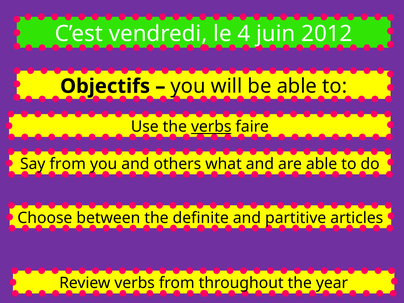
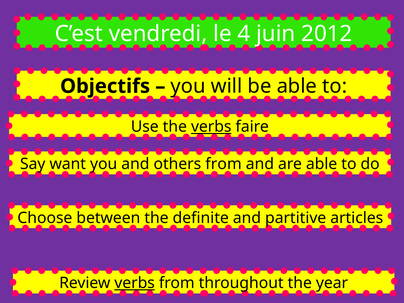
Say from: from -> want (68, 164)
others what: what -> from (223, 164)
verbs underline: none -> present (135, 283)
